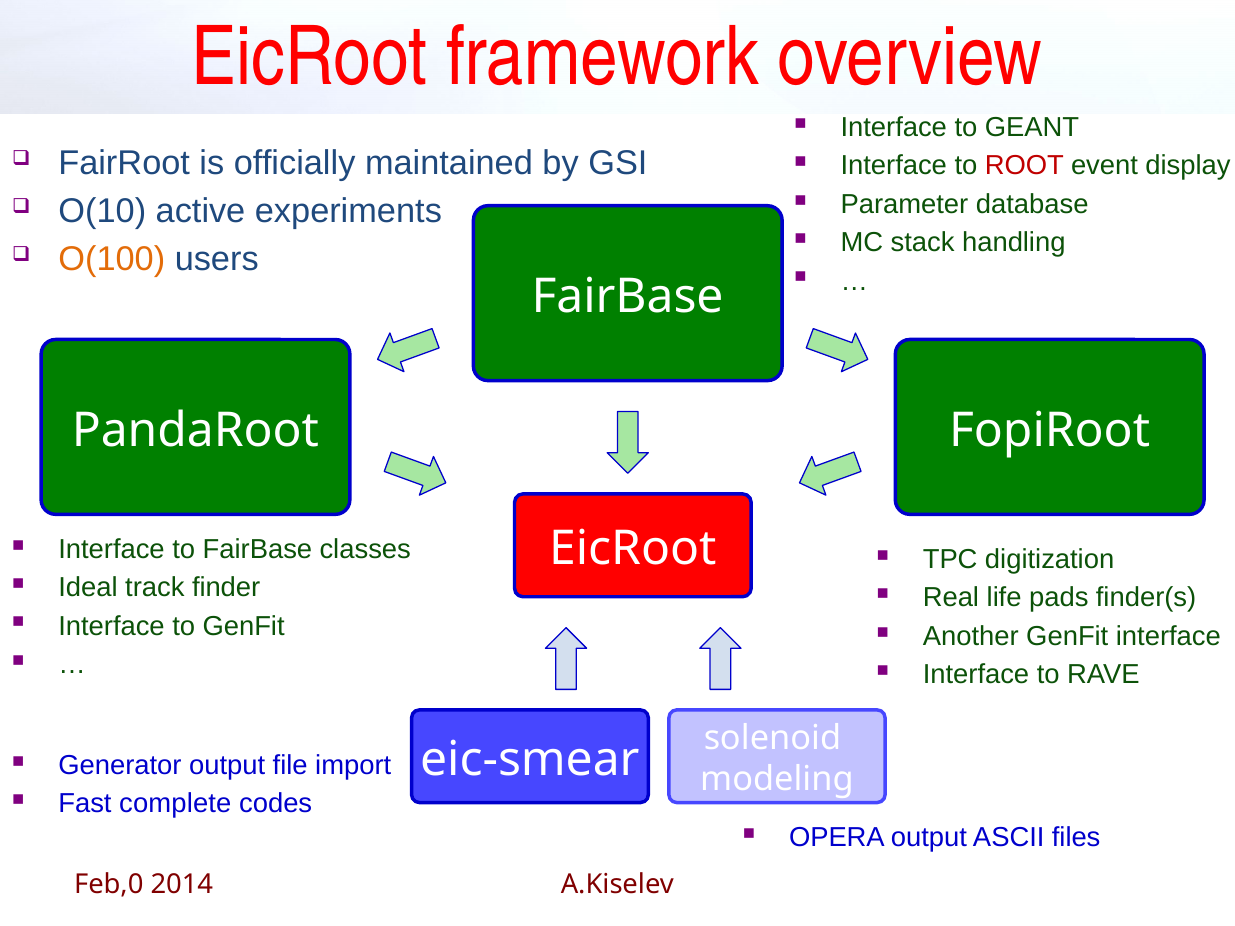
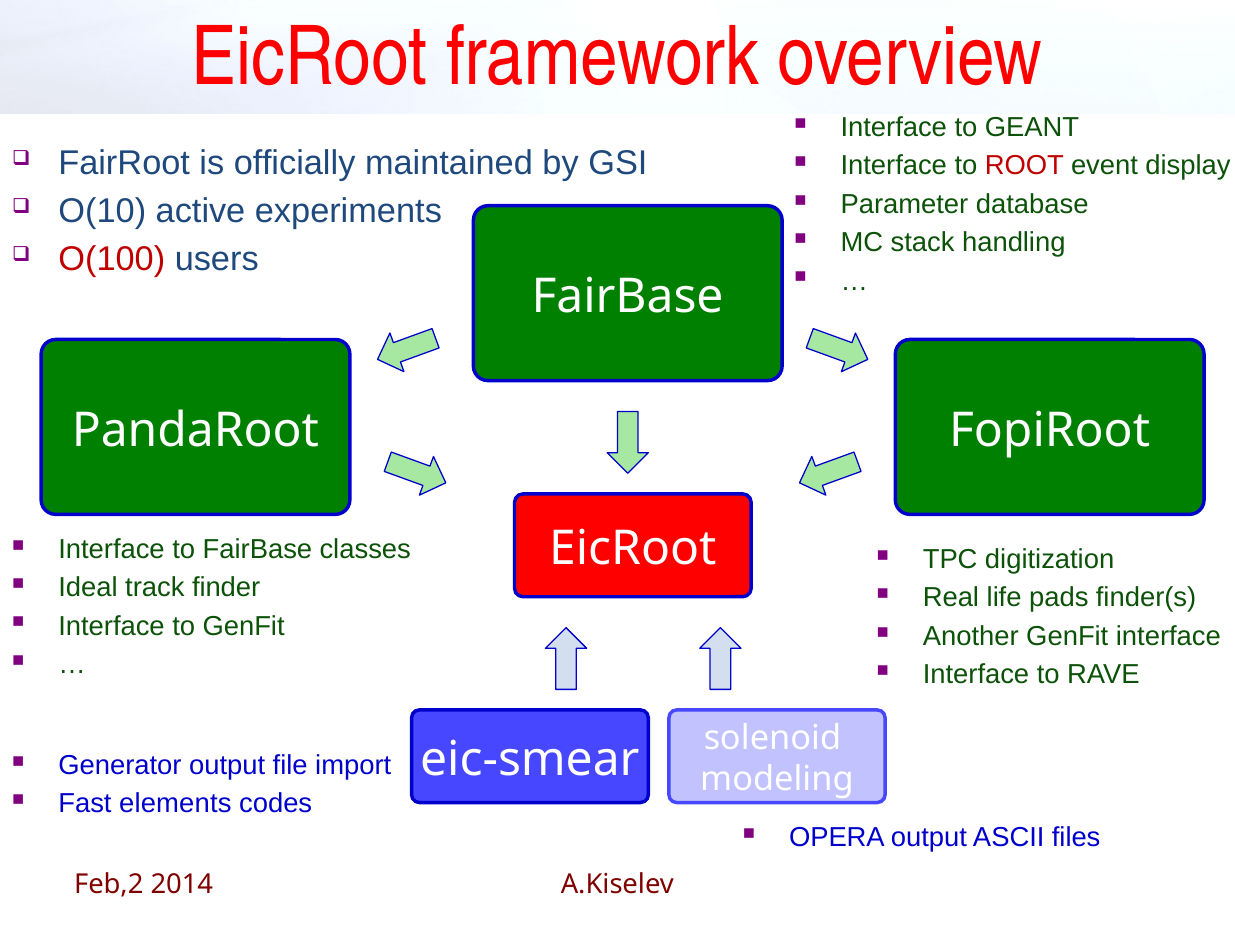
O(100 colour: orange -> red (112, 259)
complete: complete -> elements (175, 804)
Feb,0: Feb,0 -> Feb,2 (109, 885)
